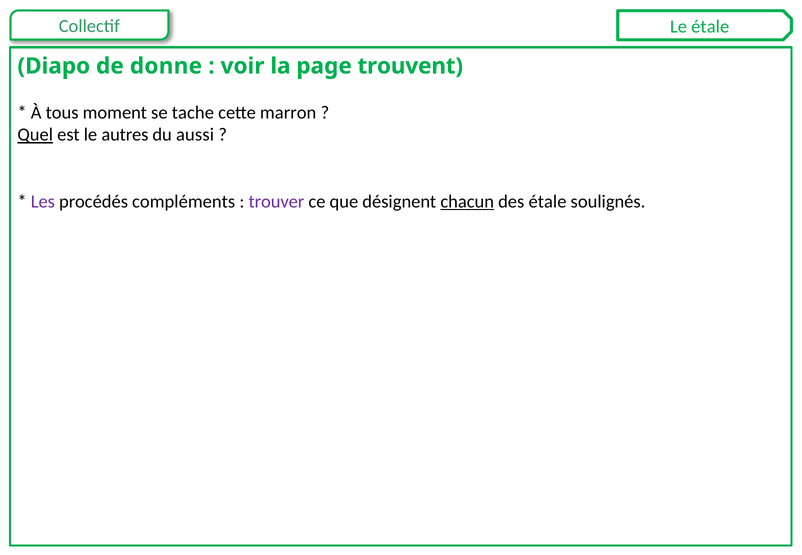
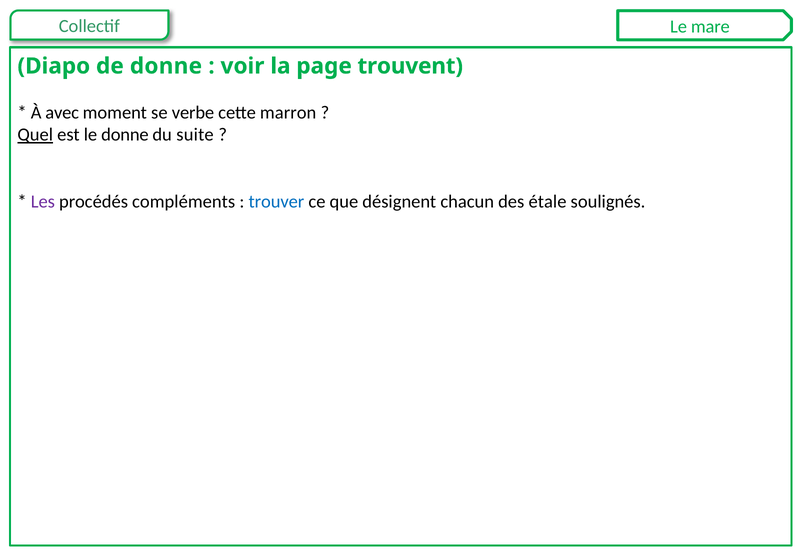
Le étale: étale -> mare (710, 27)
tous: tous -> avec (62, 113)
tache: tache -> verbe (193, 113)
le autres: autres -> donne (125, 135)
aussi: aussi -> suite (195, 135)
trouver colour: purple -> blue (276, 202)
chacun underline: present -> none (467, 202)
